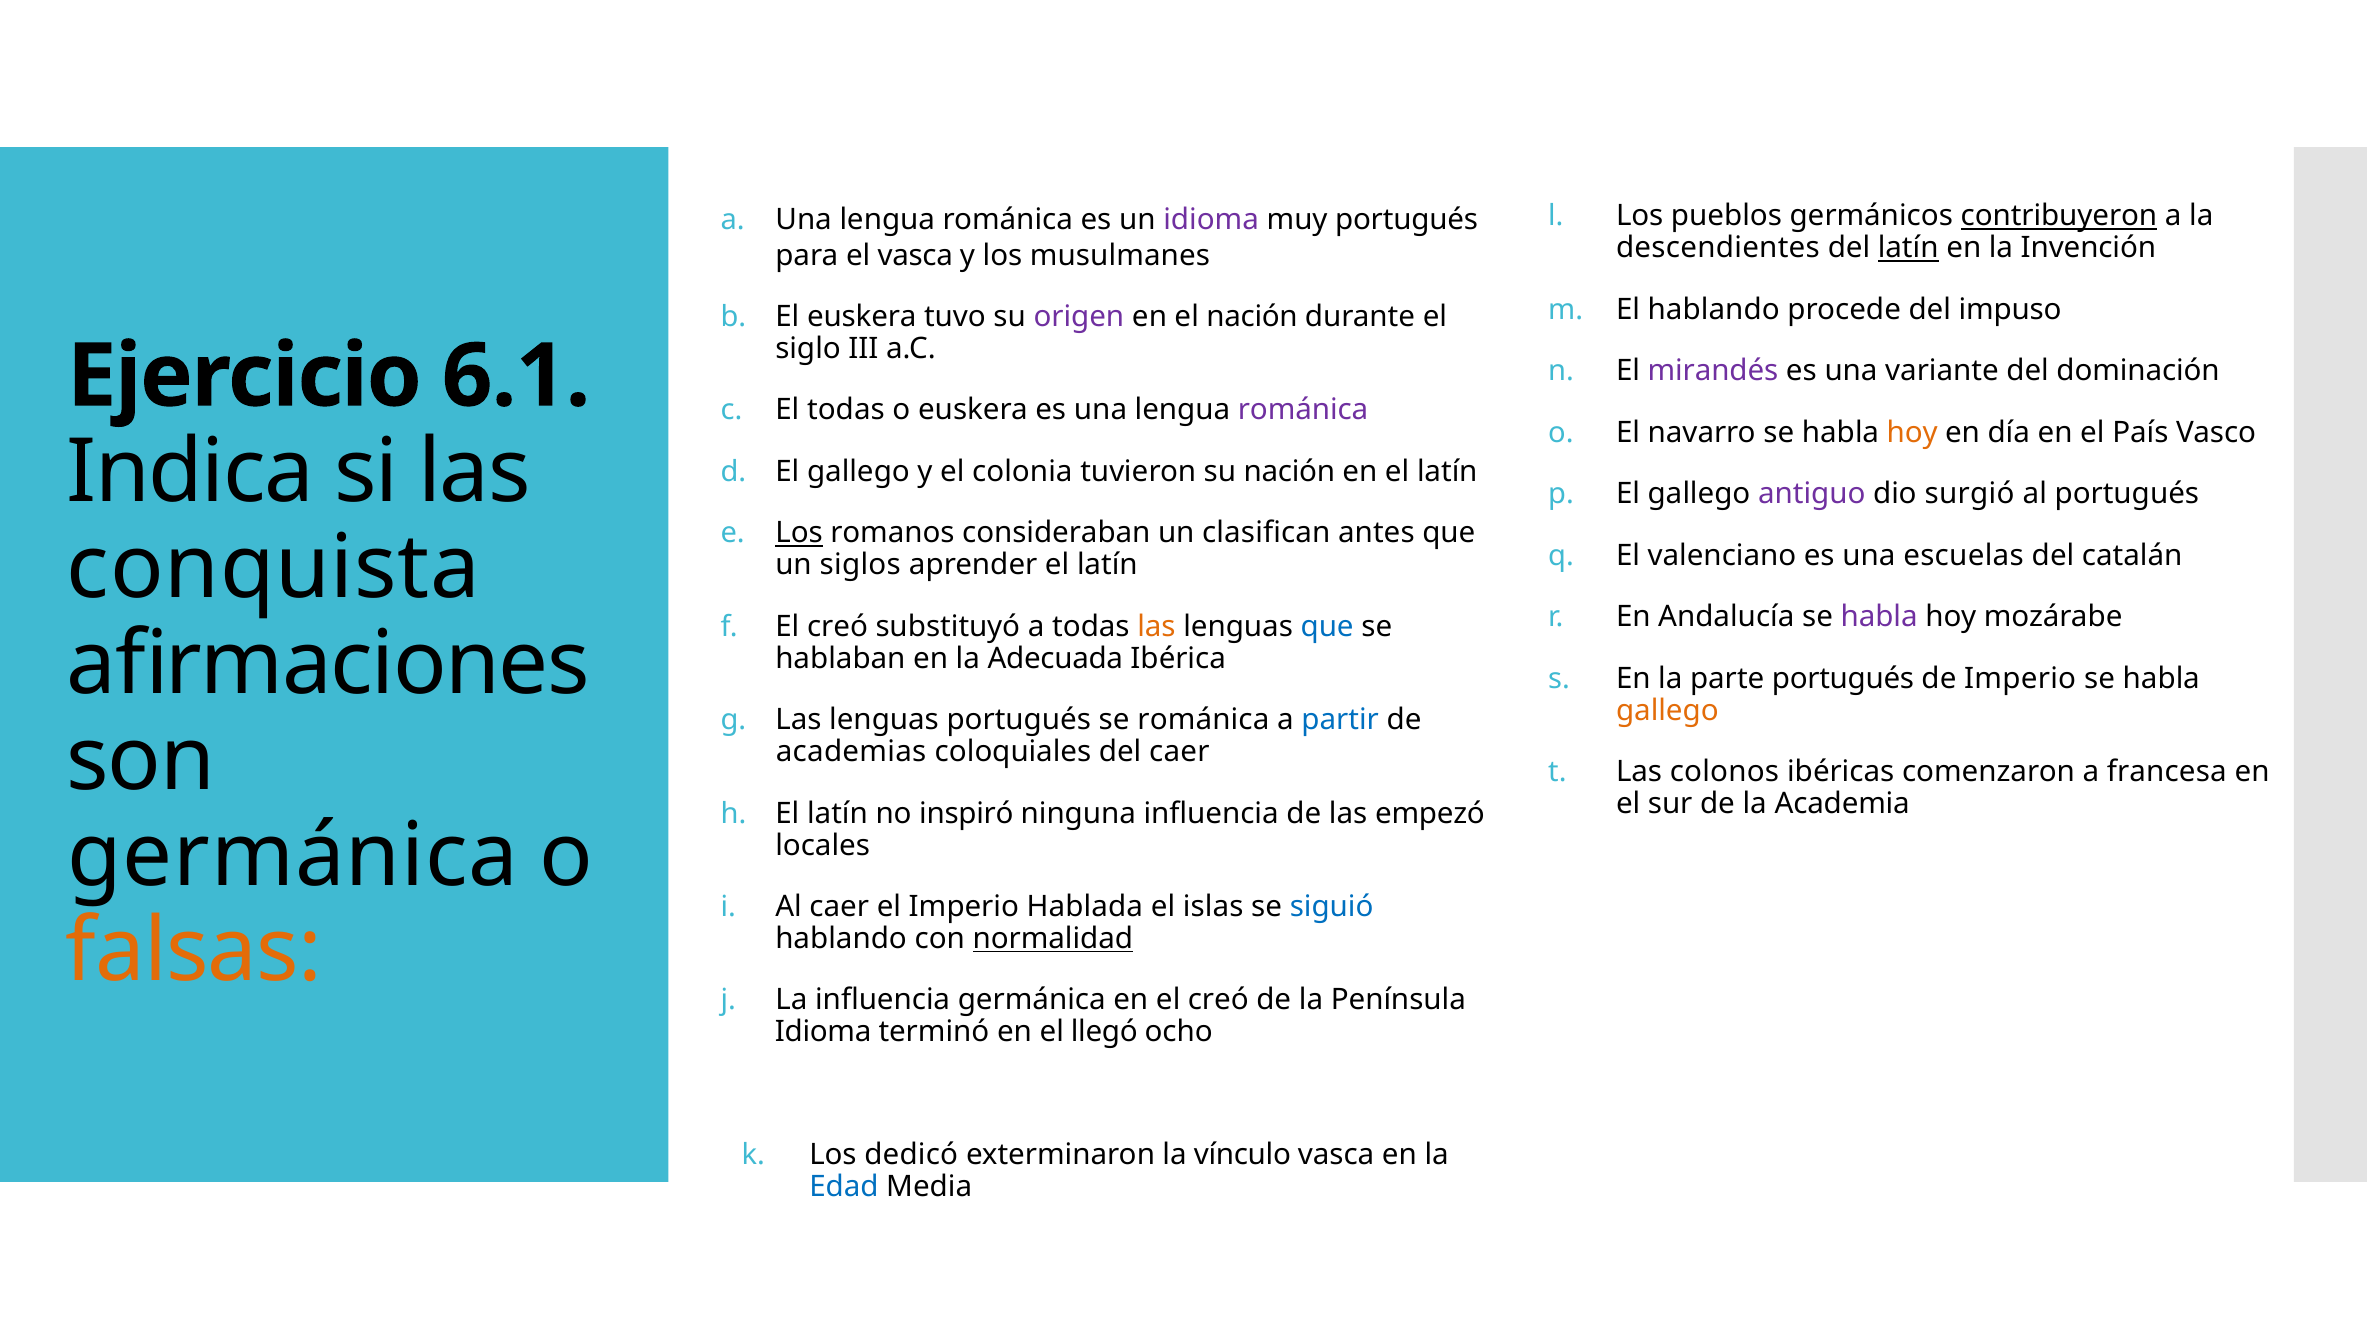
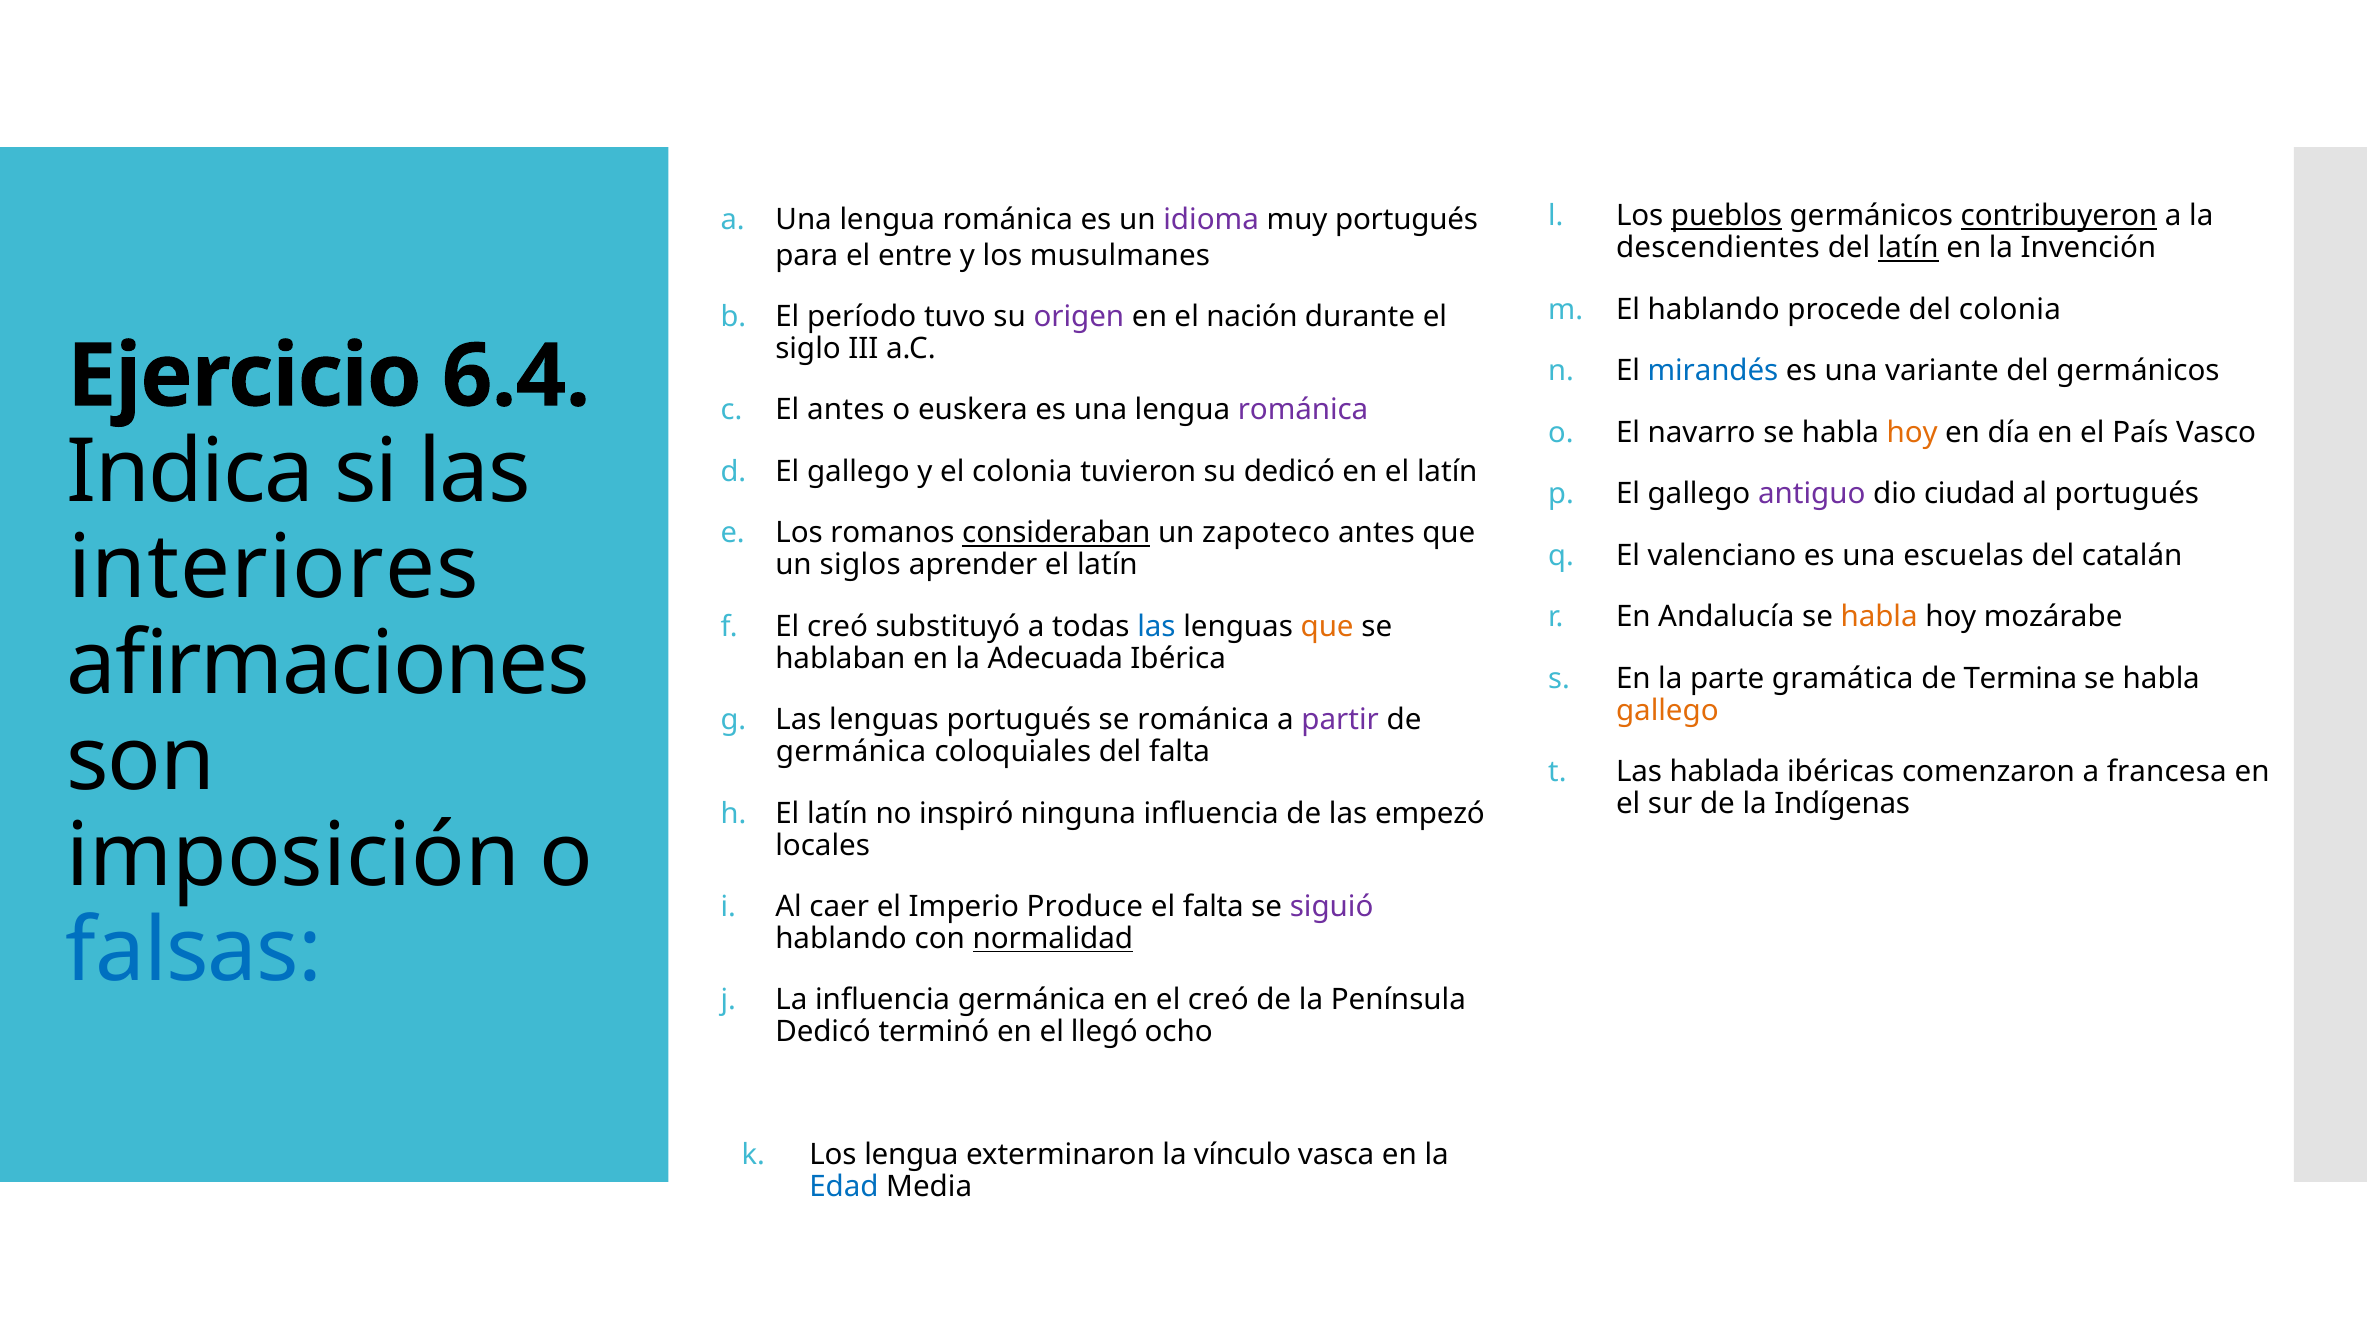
pueblos underline: none -> present (1726, 216)
el vasca: vasca -> entre (915, 256)
del impuso: impuso -> colonia (2010, 310)
El euskera: euskera -> período (862, 317)
6.1: 6.1 -> 6.4 (516, 377)
mirandés colour: purple -> blue (1713, 371)
del dominación: dominación -> germánicos (2138, 371)
El todas: todas -> antes (846, 410)
su nación: nación -> dedicó (1289, 472)
surgió: surgió -> ciudad (1970, 494)
Los underline: present -> none (799, 533)
consideraban underline: none -> present (1056, 533)
clasifican: clasifican -> zapoteco (1266, 533)
conquista: conquista -> interiores (273, 568)
habla colour: purple -> orange (1879, 617)
las colour: orange -> blue (1156, 627)
que colour: blue -> orange (1327, 627)
parte portugués: portugués -> gramática (1843, 679)
de Imperio: Imperio -> Termina (2020, 679)
partir colour: blue -> purple (1340, 720)
academias: academias -> germánica (851, 752)
del caer: caer -> falta (1180, 752)
colonos: colonos -> hablada (1725, 772)
Academia: Academia -> Indígenas (1842, 804)
germánica: germánica -> imposición (293, 856)
Hablada: Hablada -> Produce (1085, 907)
el islas: islas -> falta (1213, 907)
siguió colour: blue -> purple (1332, 907)
falsas colour: orange -> blue (194, 952)
Idioma: Idioma -> Dedicó (823, 1032)
Los dedicó: dedicó -> lengua (911, 1155)
